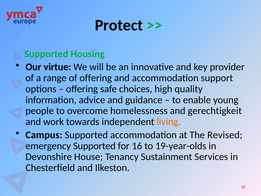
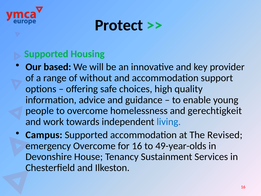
virtue: virtue -> based (57, 67)
of offering: offering -> without (96, 78)
living colour: orange -> blue (169, 122)
emergency Supported: Supported -> Overcome (94, 146)
19-year-olds: 19-year-olds -> 49-year-olds (181, 146)
